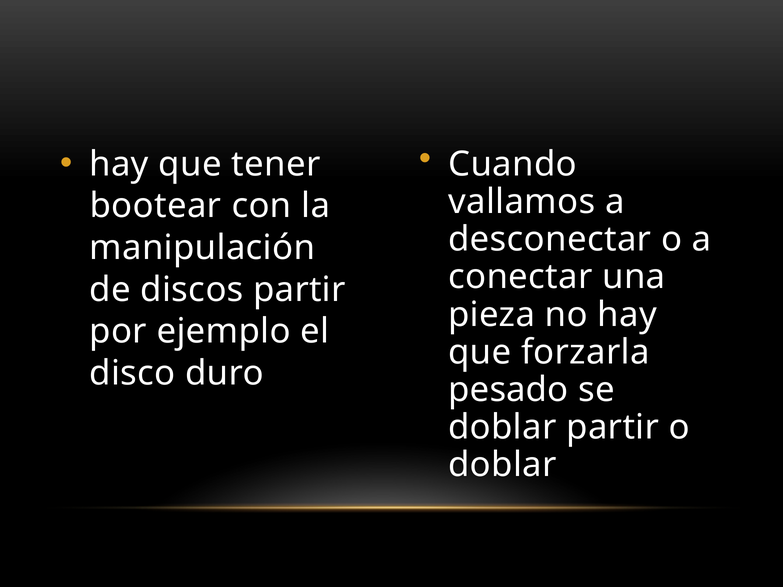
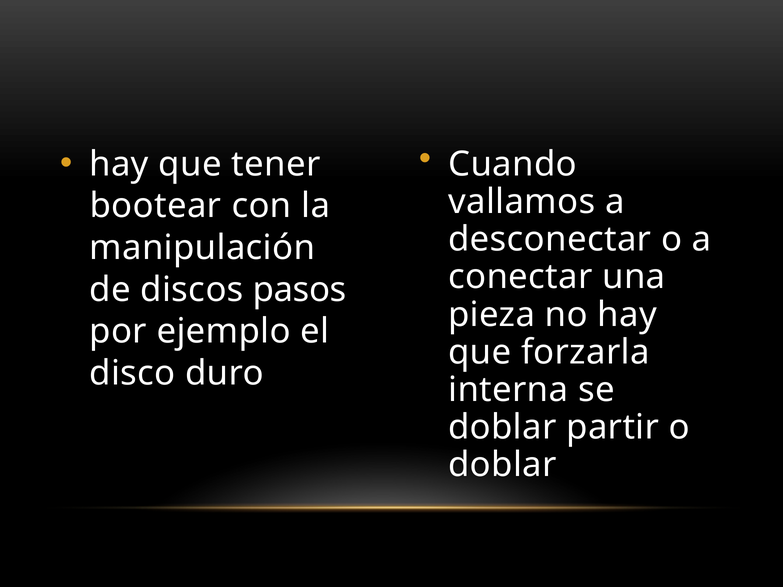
discos partir: partir -> pasos (300, 290)
pesado: pesado -> interna (508, 390)
